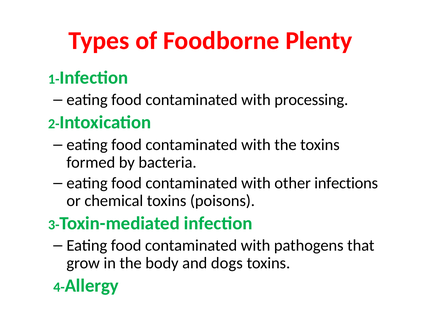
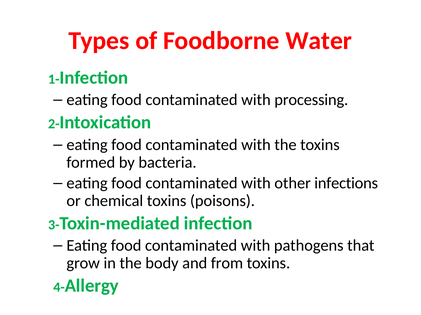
Plenty: Plenty -> Water (319, 41)
dogs: dogs -> from (227, 264)
